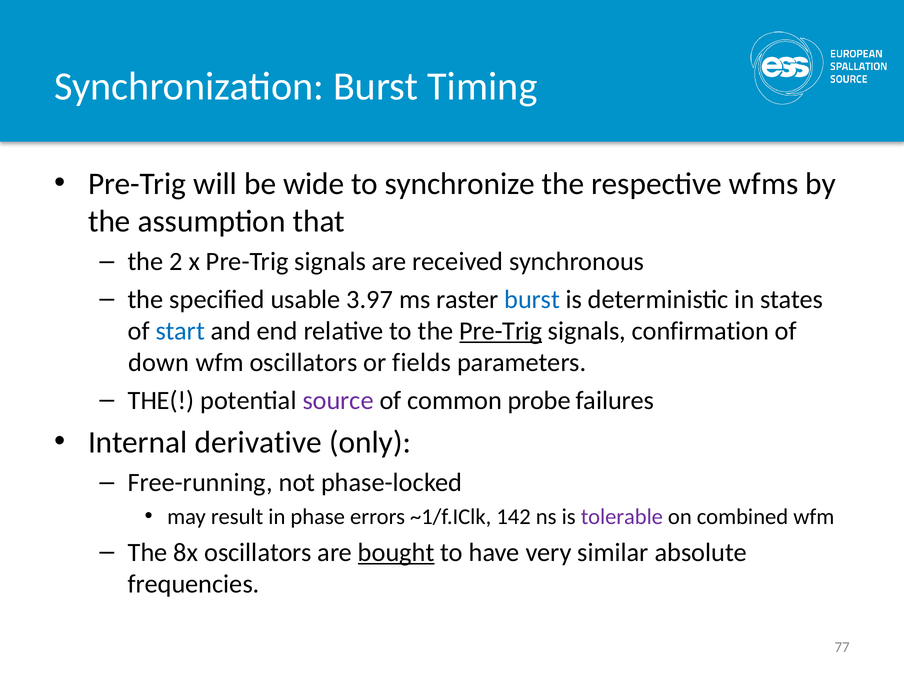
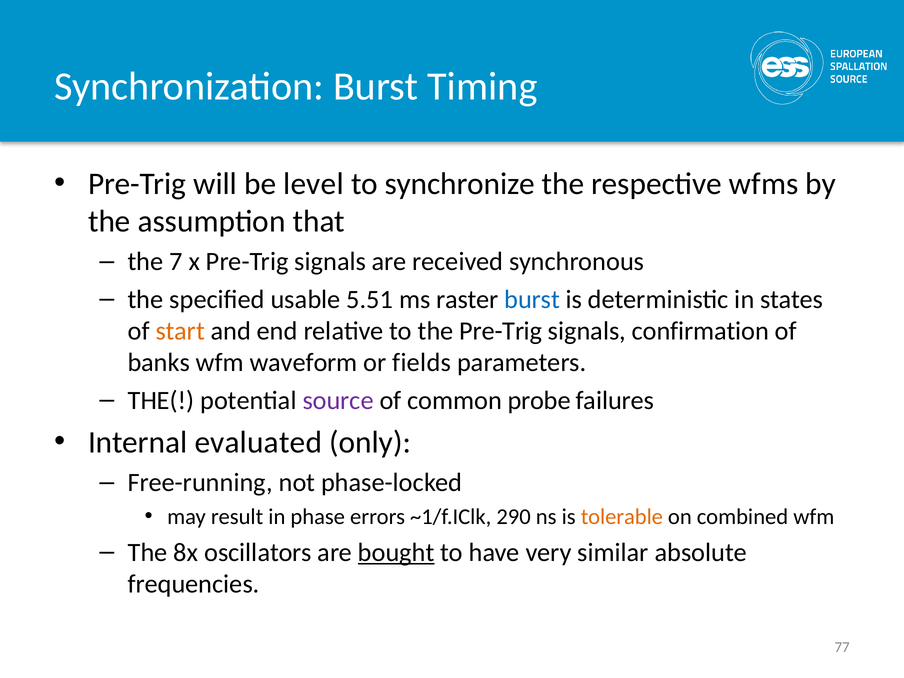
wide: wide -> level (313, 184)
2: 2 -> 7 (176, 262)
3.97: 3.97 -> 5.51 (370, 299)
start colour: blue -> orange (180, 331)
Pre-Trig underline: present -> none (501, 331)
down: down -> banks (159, 363)
wfm oscillators: oscillators -> waveform (304, 363)
derivative: derivative -> evaluated (258, 442)
142: 142 -> 290 (514, 517)
tolerable colour: purple -> orange (622, 517)
